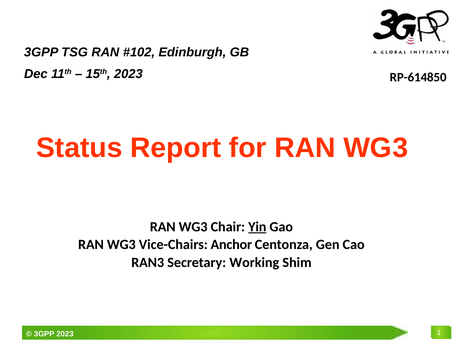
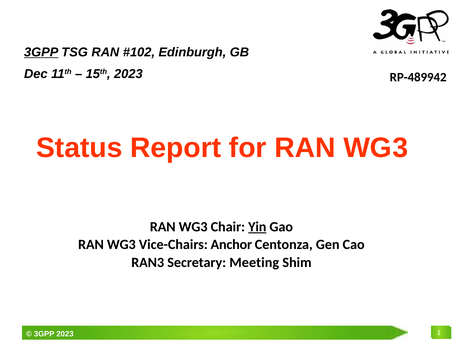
3GPP underline: none -> present (41, 52)
RP-614850: RP-614850 -> RP-489942 (418, 77)
Working: Working -> Meeting (254, 263)
